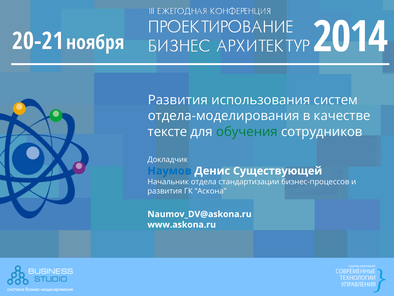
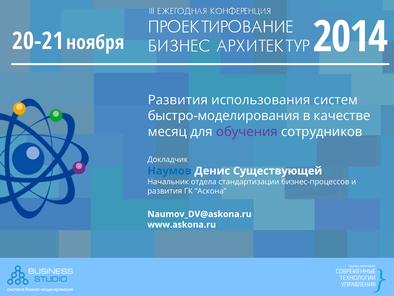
отдела-моделирования: отдела-моделирования -> быстро-моделирования (224, 116)
тексте: тексте -> месяц (167, 131)
обучения colour: green -> purple (247, 131)
